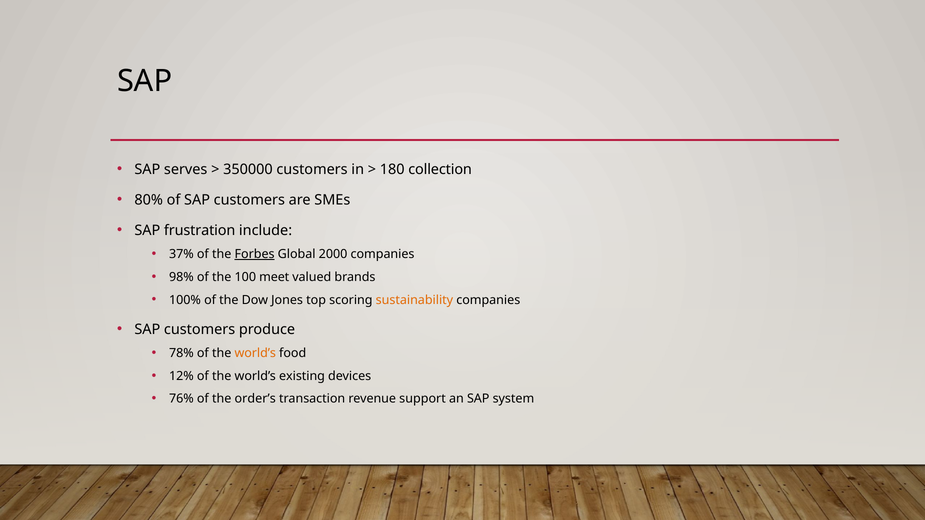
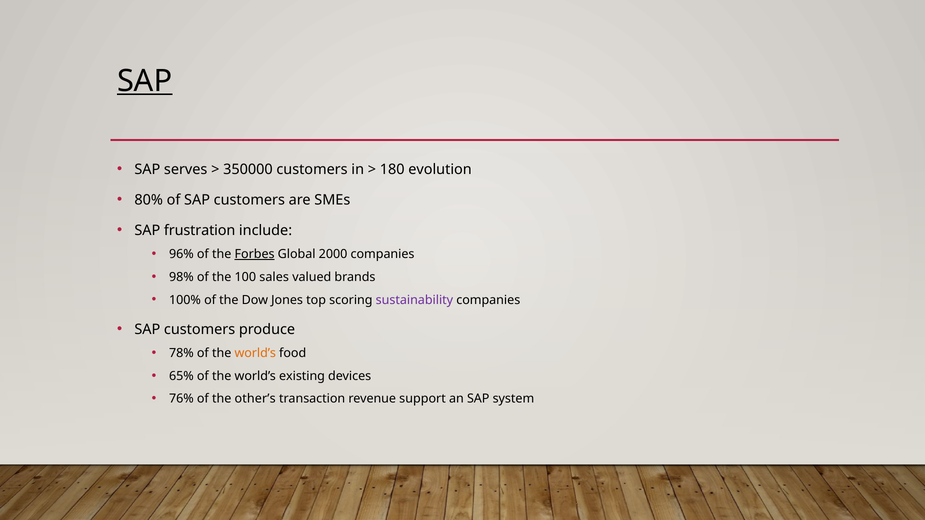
SAP underline: none -> present (145, 81)
collection: collection -> evolution (440, 170)
37%: 37% -> 96% (181, 254)
meet: meet -> sales (274, 277)
sustainability colour: orange -> purple (414, 300)
12%: 12% -> 65% (181, 376)
order’s: order’s -> other’s (255, 399)
